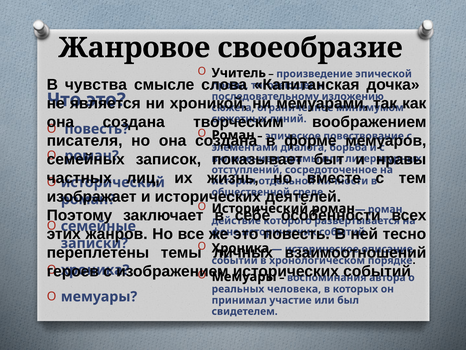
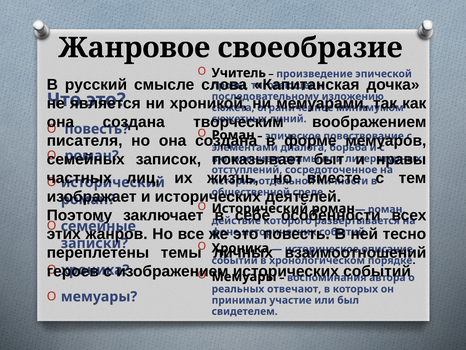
чувства: чувства -> русский (96, 85)
человека: человека -> отвечают (294, 289)
